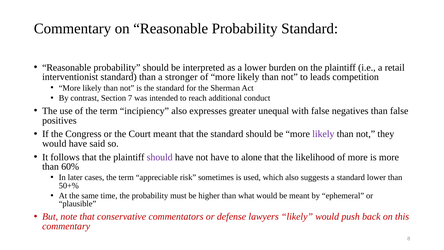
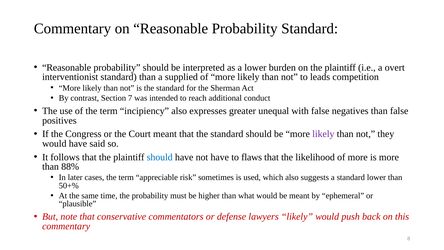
retail: retail -> overt (395, 68)
stronger: stronger -> supplied (181, 77)
should colour: purple -> blue (160, 157)
alone: alone -> flaws (252, 157)
60%: 60% -> 88% (70, 166)
